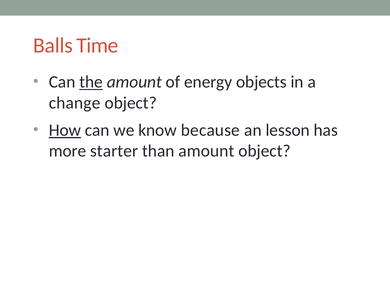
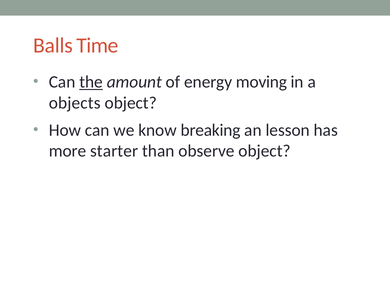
objects: objects -> moving (261, 82)
change: change -> objects (75, 103)
How underline: present -> none (65, 130)
because: because -> breaking (211, 130)
than amount: amount -> observe (206, 151)
